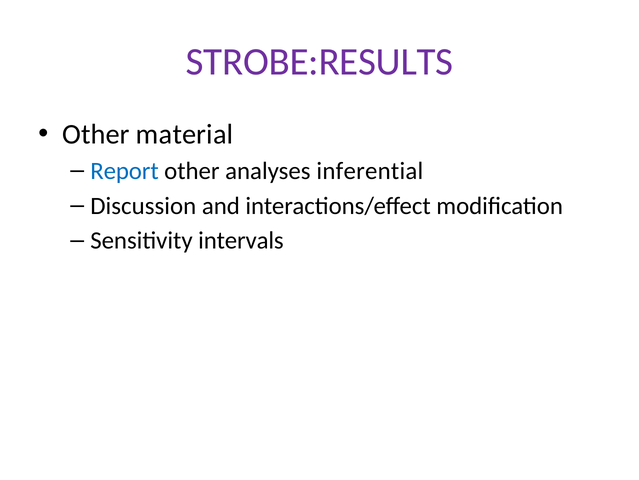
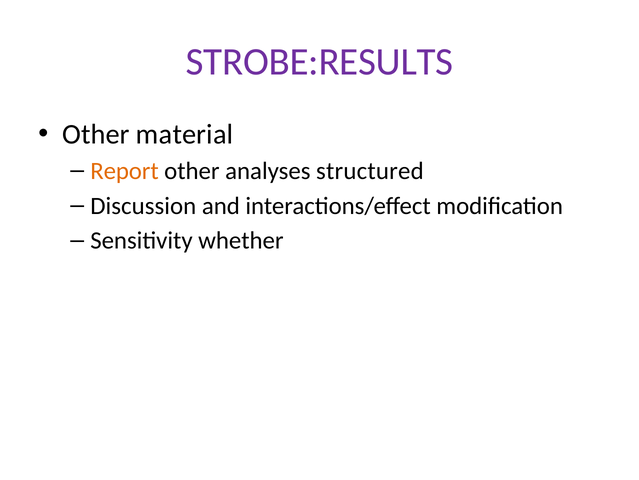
Report colour: blue -> orange (124, 171)
inferential: inferential -> structured (370, 171)
intervals: intervals -> whether (241, 240)
